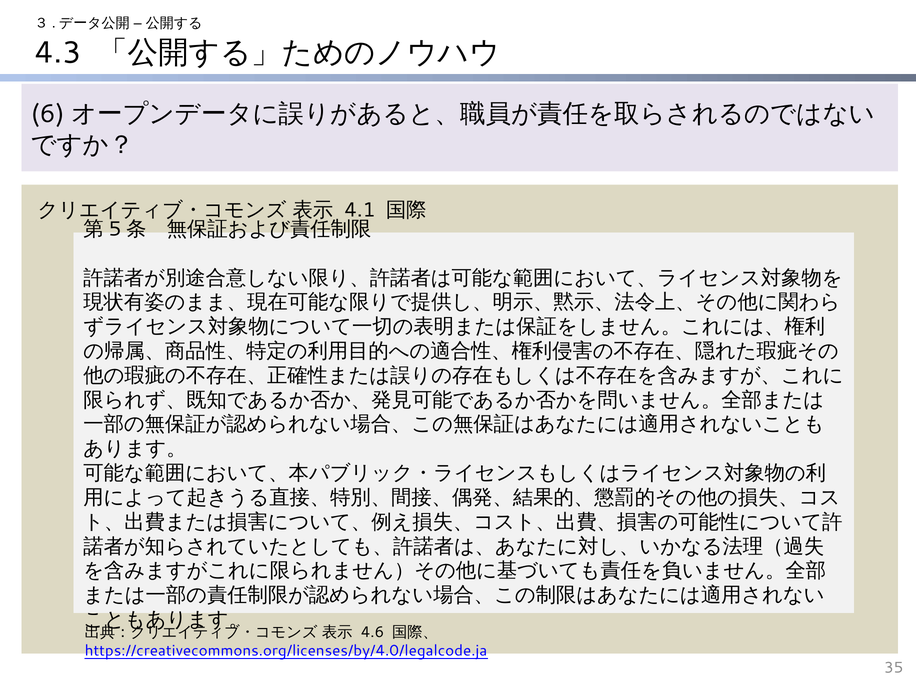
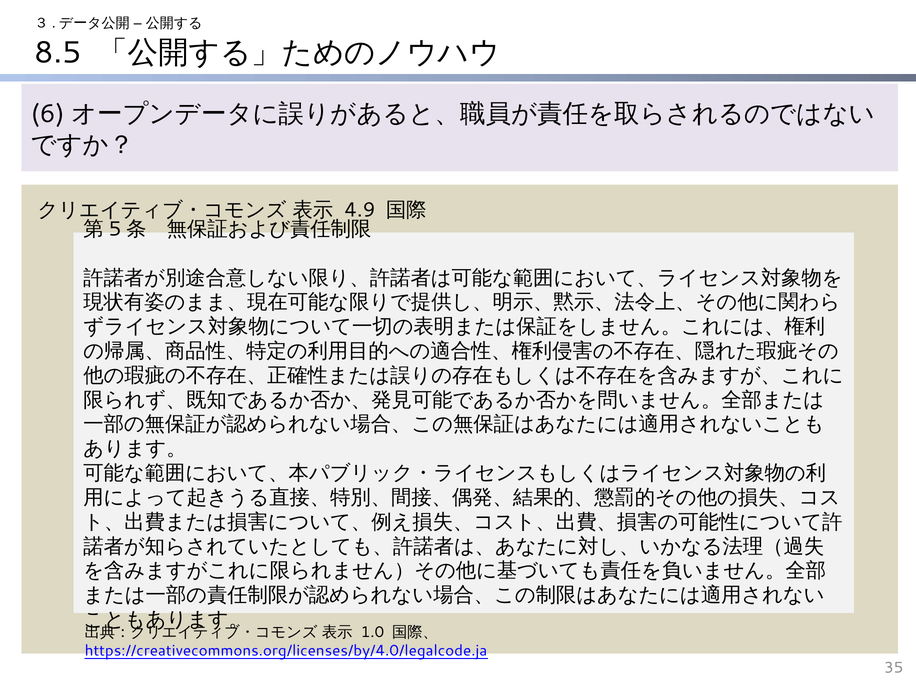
4.3: 4.3 -> 8.5 (58, 53)
4.1: 4.1 -> 4.9 (360, 210)
4.6: 4.6 -> 1.0 (372, 632)
